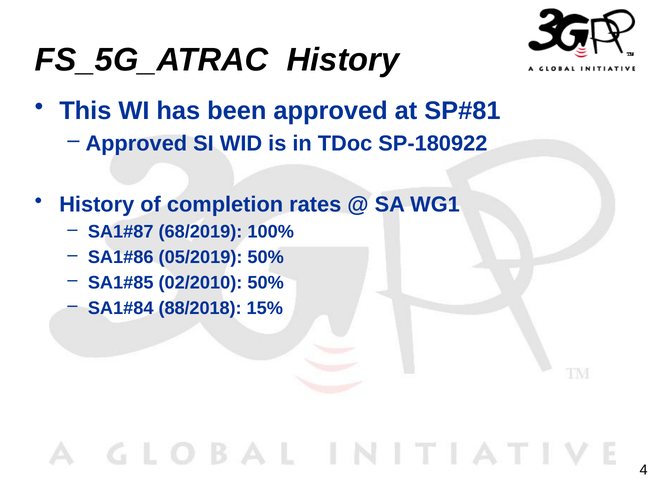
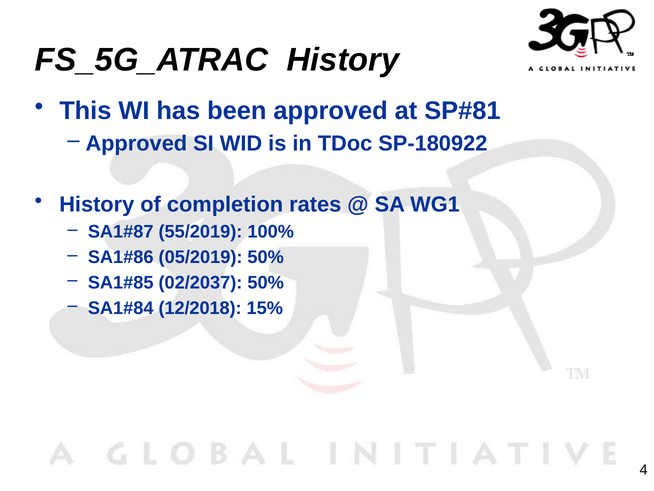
68/2019: 68/2019 -> 55/2019 (200, 232)
02/2010: 02/2010 -> 02/2037 (200, 283)
88/2018: 88/2018 -> 12/2018 (200, 308)
